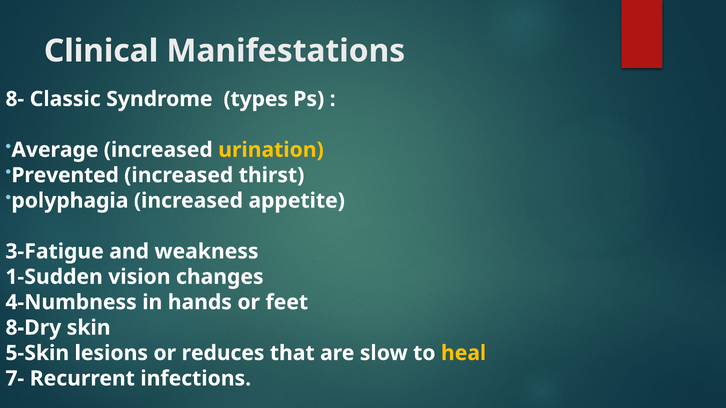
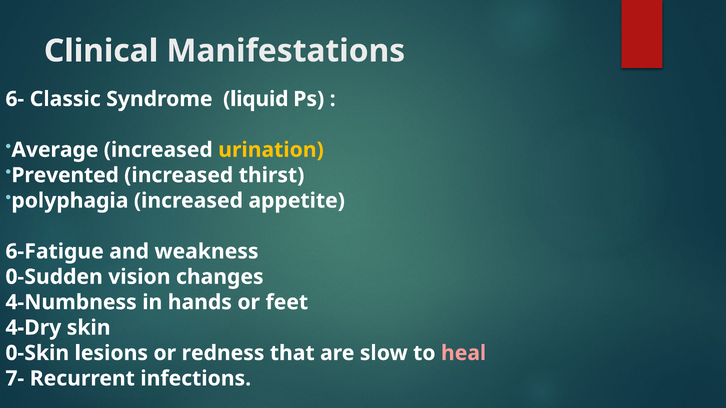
8-: 8- -> 6- (15, 99)
types: types -> liquid (256, 99)
3-Fatigue: 3-Fatigue -> 6-Fatigue (55, 252)
1-Sudden: 1-Sudden -> 0-Sudden (54, 277)
8-Dry: 8-Dry -> 4-Dry (33, 328)
5-Skin: 5-Skin -> 0-Skin (37, 353)
reduces: reduces -> redness (223, 353)
heal colour: yellow -> pink (464, 353)
